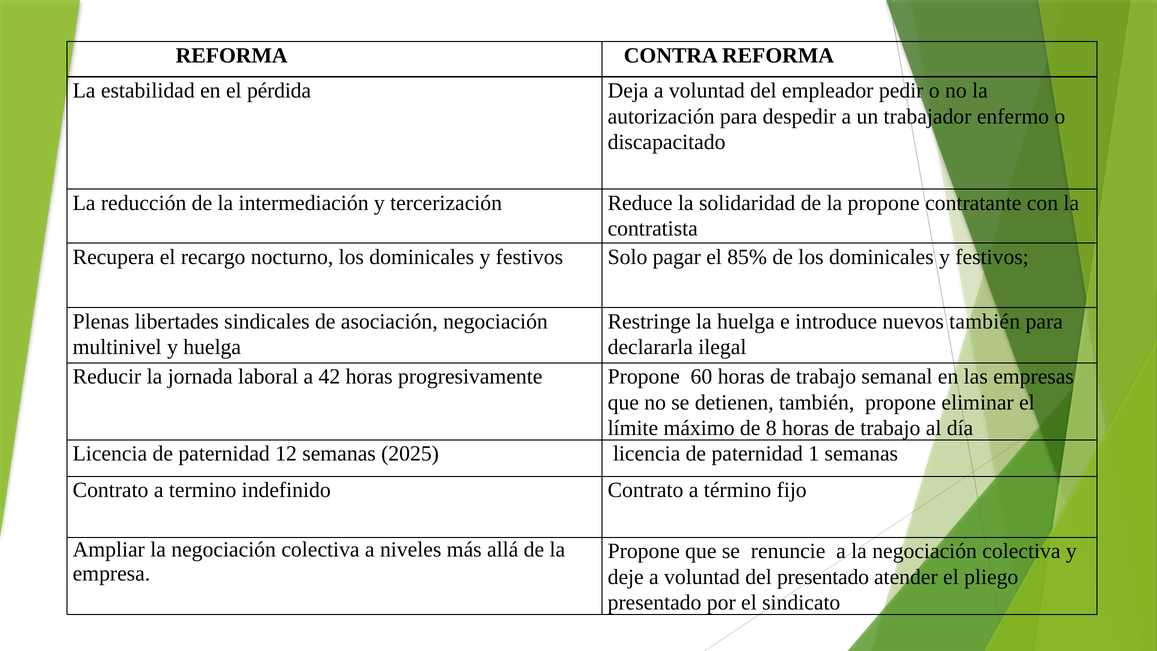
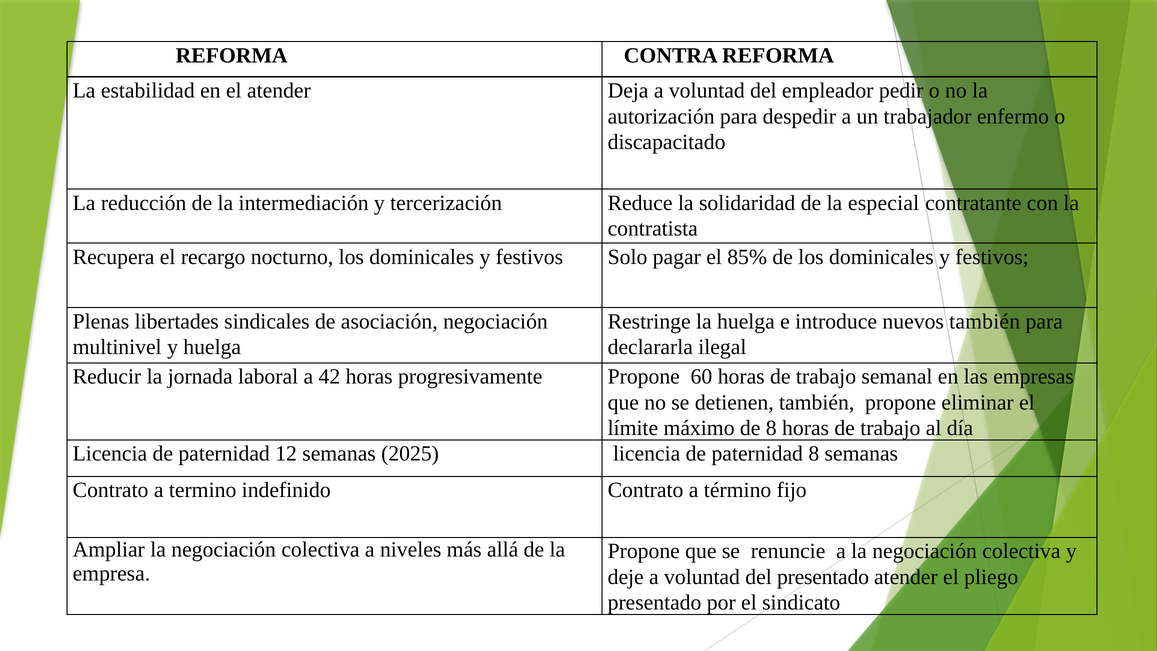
el pérdida: pérdida -> atender (279, 91)
la propone: propone -> especial (884, 203)
paternidad 1: 1 -> 8 (814, 454)
